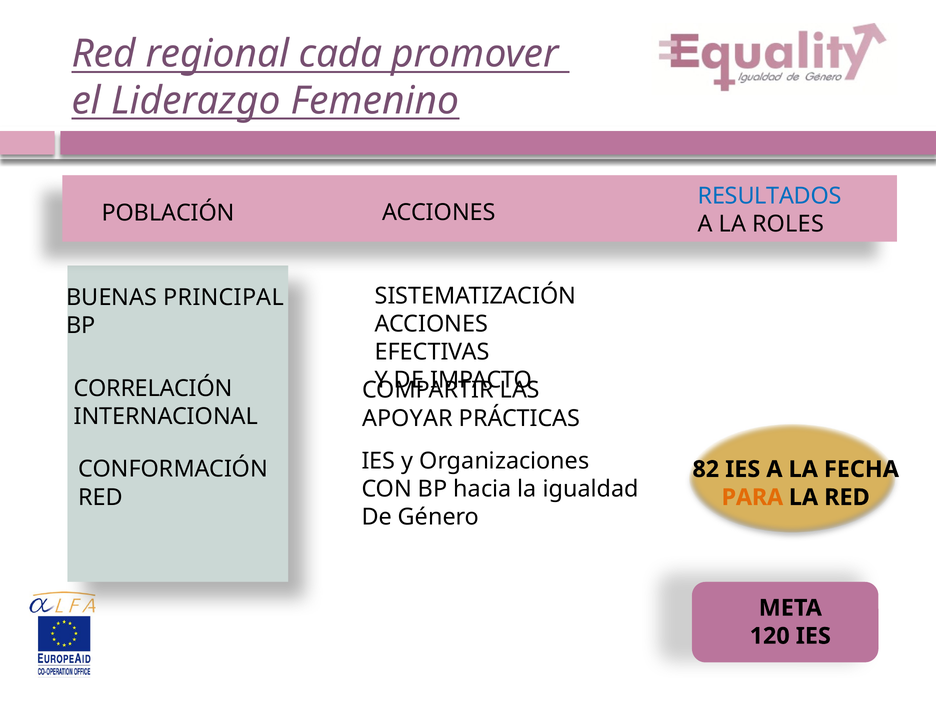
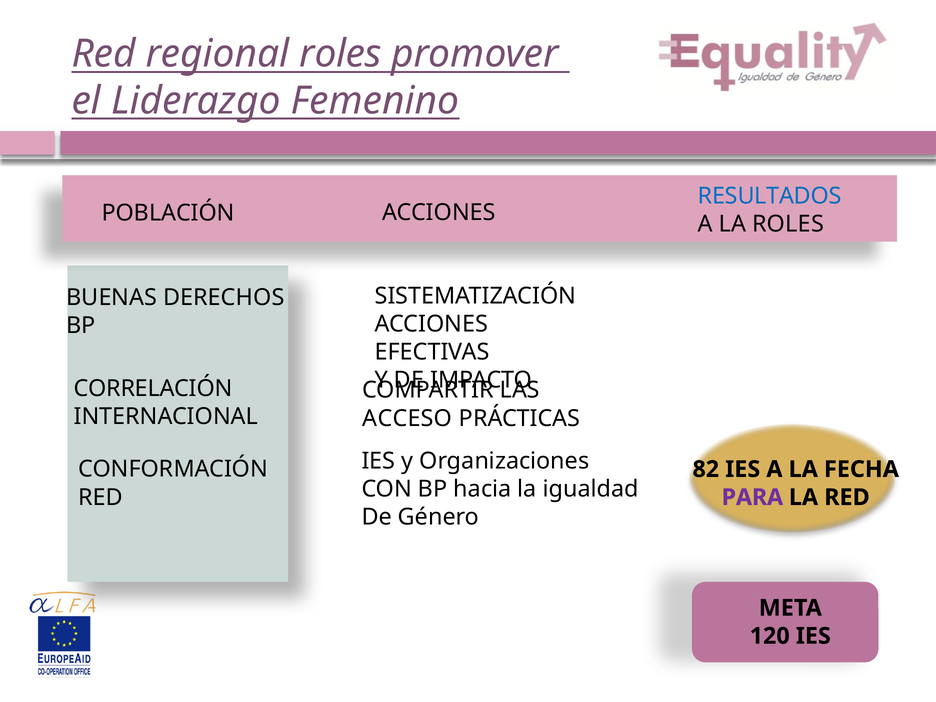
regional cada: cada -> roles (341, 54)
PRINCIPAL: PRINCIPAL -> DERECHOS (224, 298)
APOYAR: APOYAR -> ACCESO (407, 418)
PARA colour: orange -> purple (752, 497)
